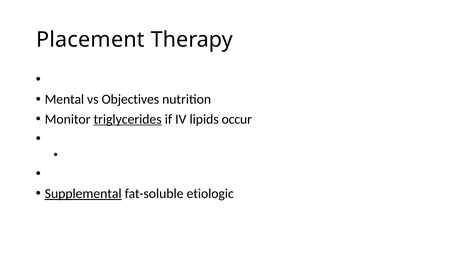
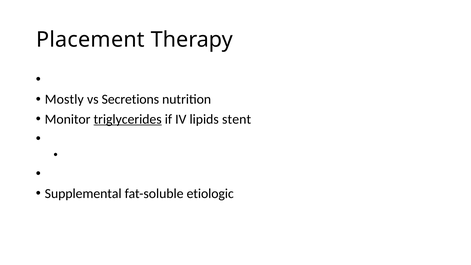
Mental: Mental -> Mostly (64, 99)
Objectives: Objectives -> Secretions (130, 99)
occur: occur -> stent (237, 119)
Supplemental underline: present -> none (83, 194)
